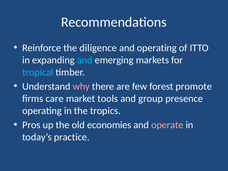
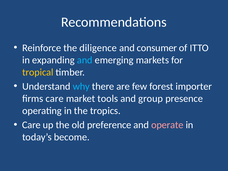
and operating: operating -> consumer (157, 48)
tropical colour: light blue -> yellow (38, 72)
why colour: pink -> light blue (81, 86)
promote: promote -> importer (194, 86)
Pros: Pros -> Care (31, 125)
economies: economies -> preference (109, 125)
practice: practice -> become (72, 137)
